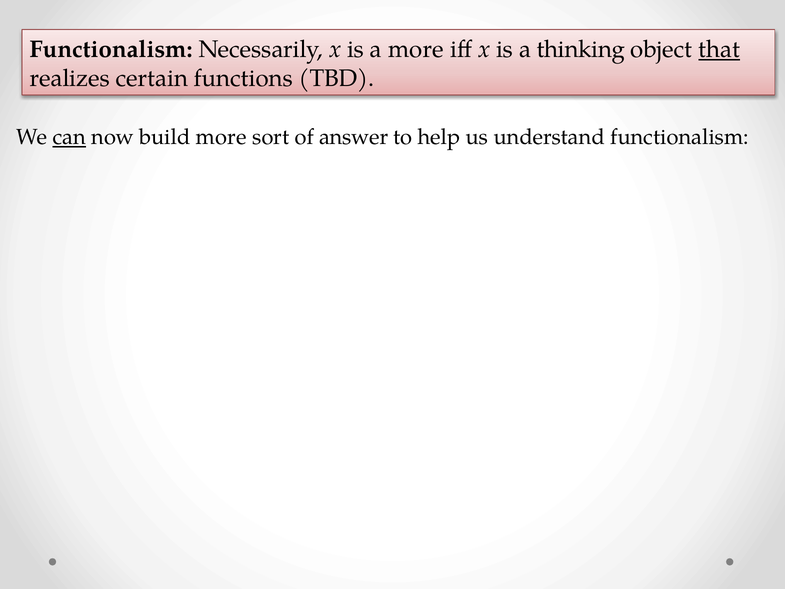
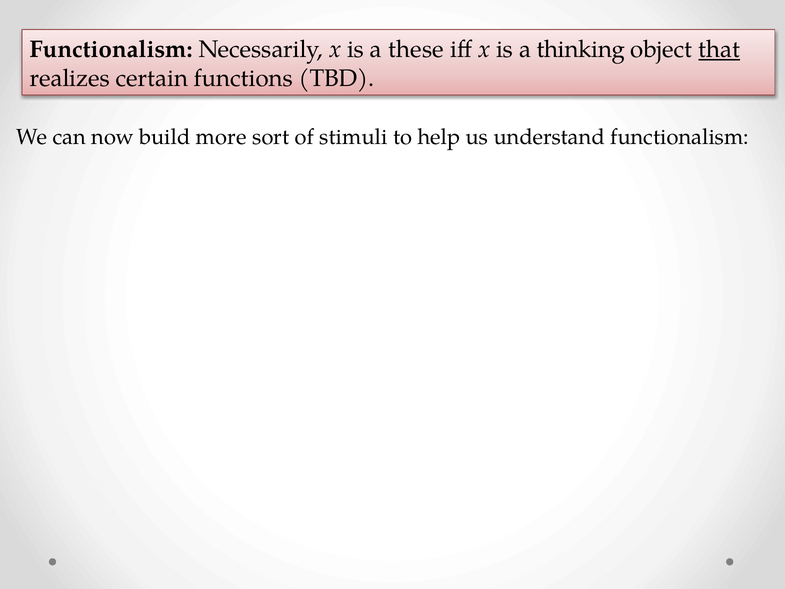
a more: more -> these (416, 50)
can underline: present -> none (69, 137)
answer: answer -> stimuli (353, 137)
